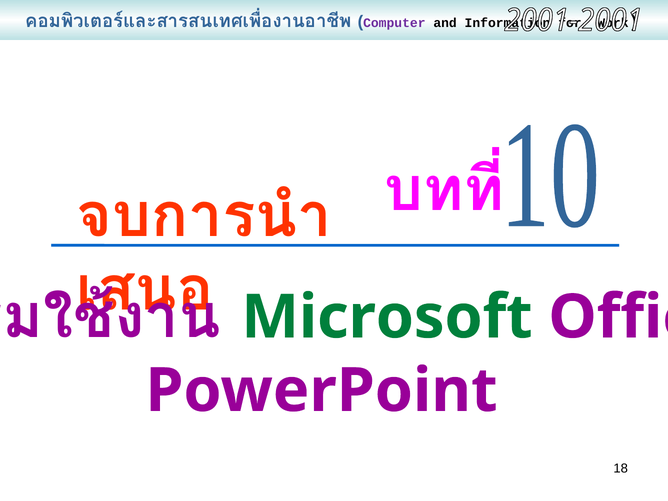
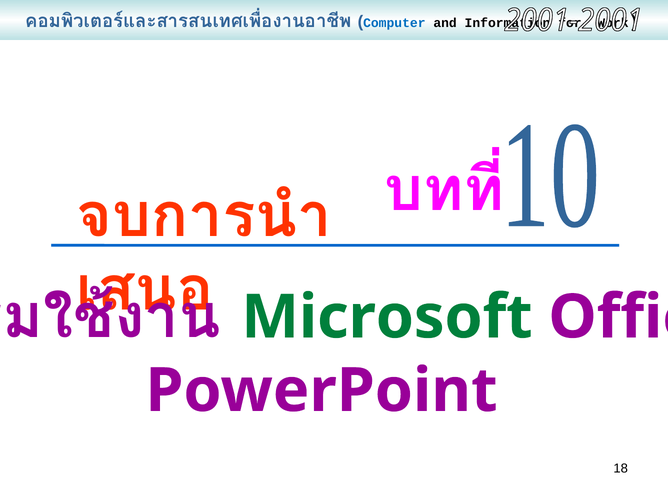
Computer colour: purple -> blue (394, 23)
